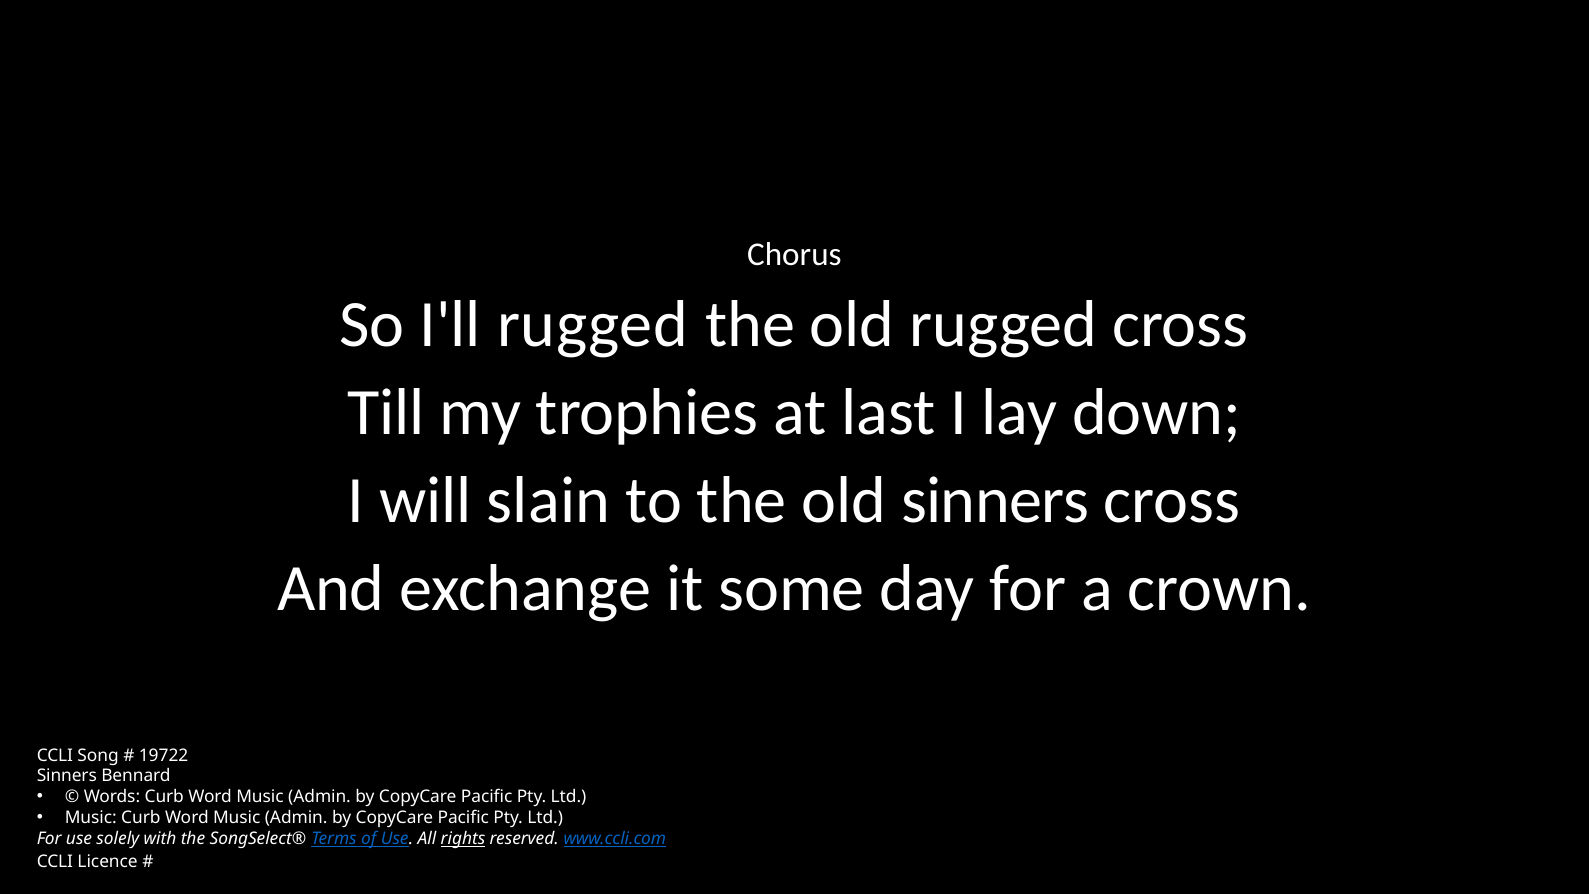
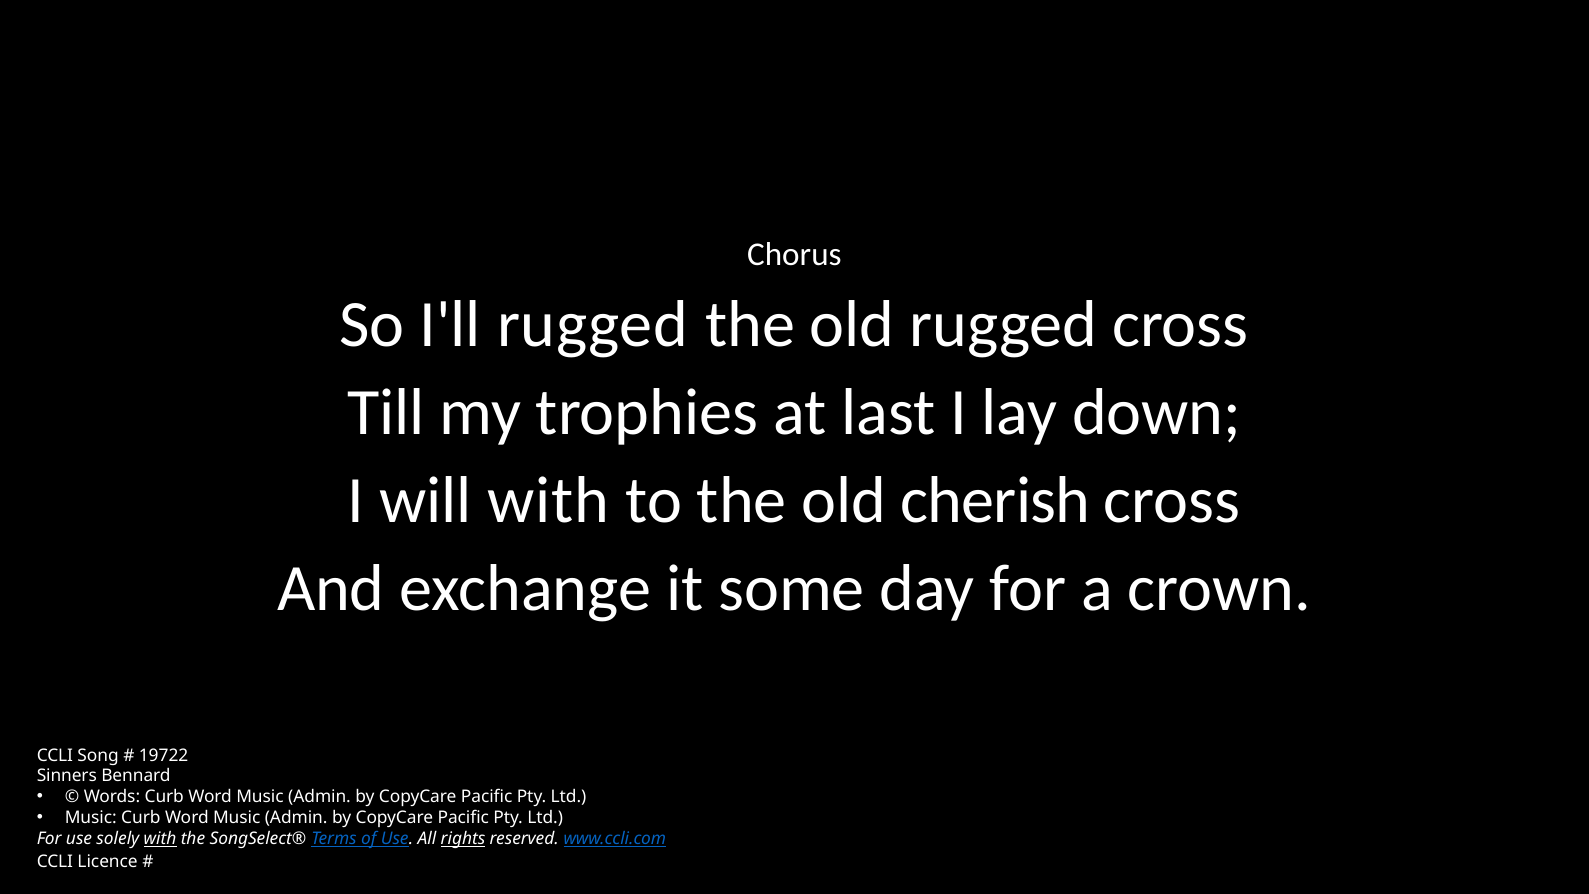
will slain: slain -> with (548, 501)
old sinners: sinners -> cherish (995, 501)
with underline: none -> present (160, 839)
